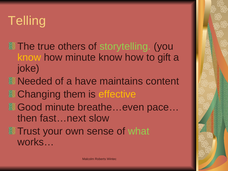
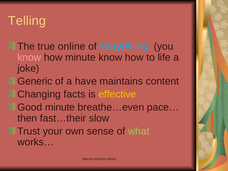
others: others -> online (72, 46)
storytelling colour: light green -> light blue (125, 46)
know colour: yellow -> pink (29, 57)
gift: gift -> life (164, 57)
Needed: Needed -> Generic (35, 81)
them: them -> facts (75, 94)
fast…next: fast…next -> fast…their (63, 118)
